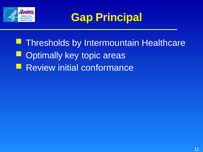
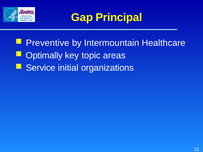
Thresholds: Thresholds -> Preventive (48, 43)
Review: Review -> Service (41, 68)
conformance: conformance -> organizations (107, 68)
